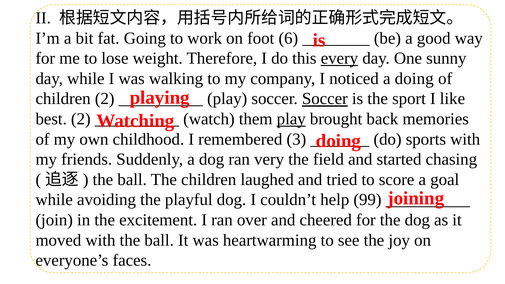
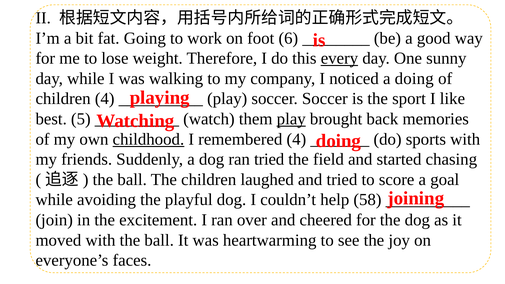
children 2: 2 -> 4 (105, 99)
Soccer underline: present -> none (325, 99)
best 2: 2 -> 5 (81, 119)
childhood underline: none -> present (148, 139)
remembered 3: 3 -> 4 (296, 139)
ran very: very -> tried (269, 159)
99: 99 -> 58 (367, 200)
